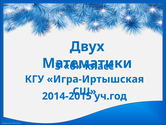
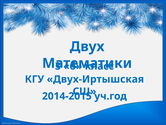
Игра-Иртышская: Игра-Иртышская -> Двух-Иртышская (95, 79)
